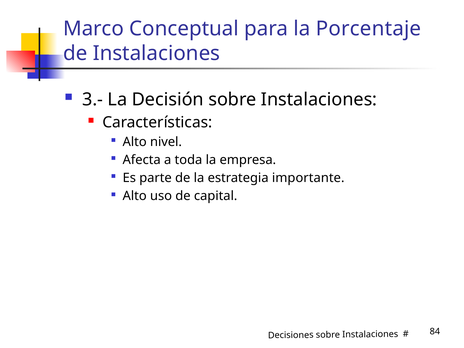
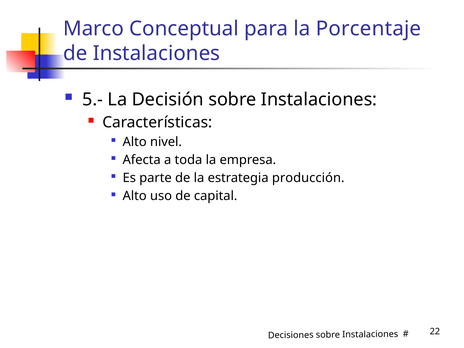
3.-: 3.- -> 5.- (93, 99)
importante: importante -> producción (308, 178)
84: 84 -> 22 (435, 332)
